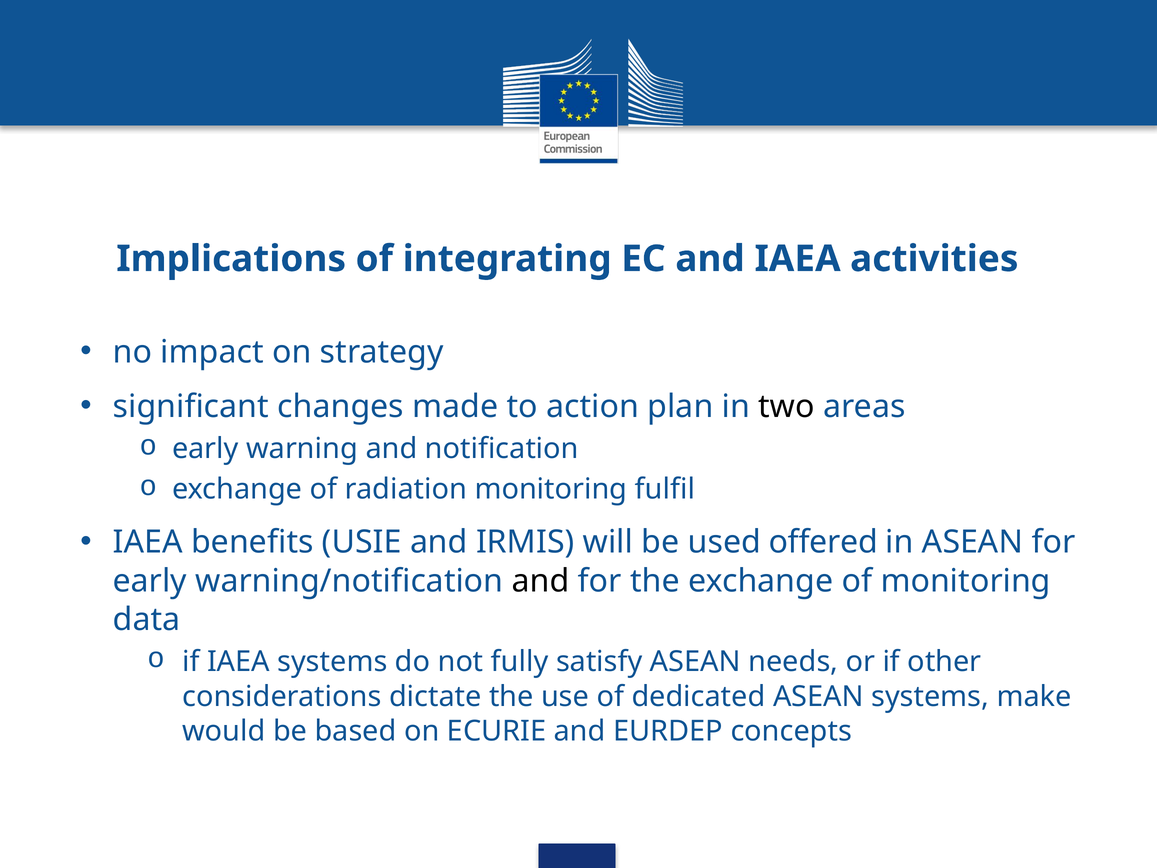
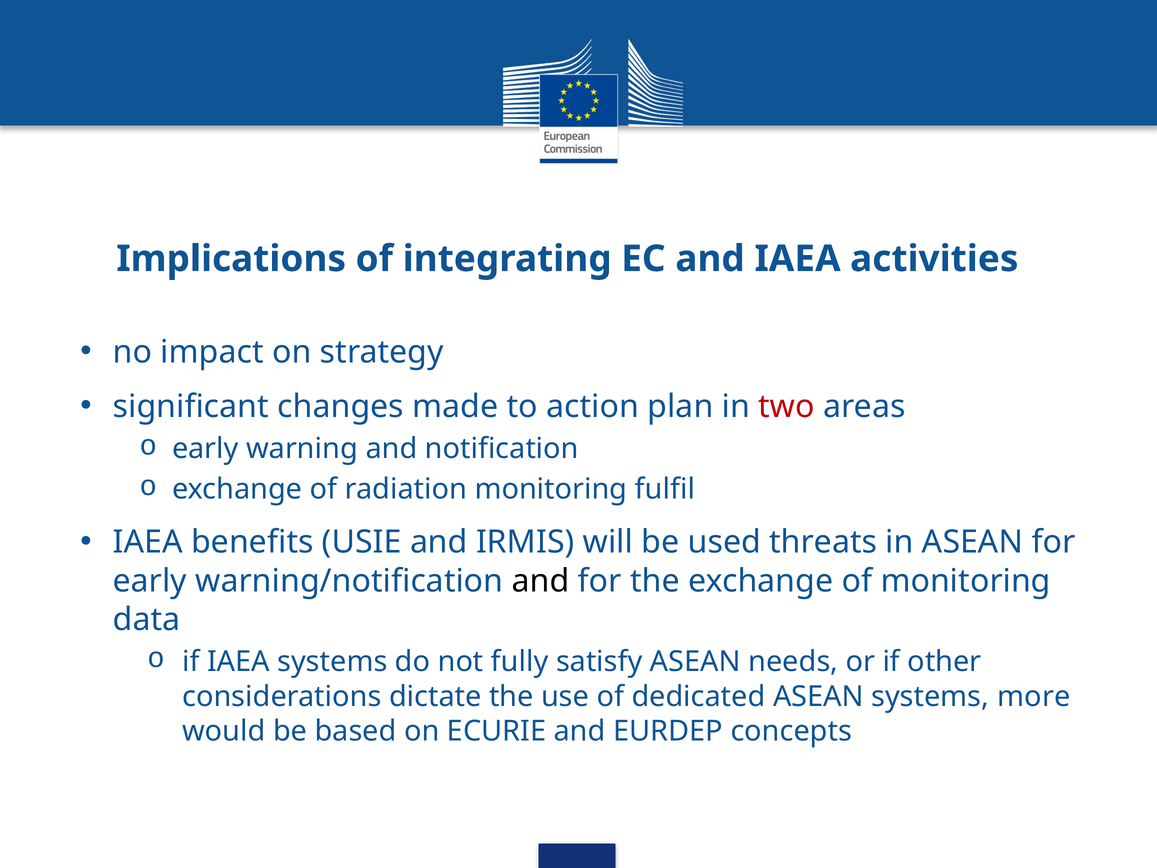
two colour: black -> red (787, 407)
offered: offered -> threats (823, 542)
make: make -> more (1034, 696)
